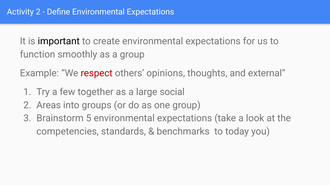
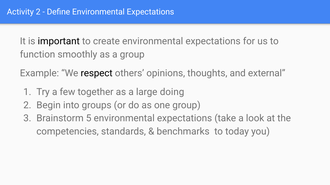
respect colour: red -> black (97, 73)
social: social -> doing (172, 92)
Areas: Areas -> Begin (49, 105)
